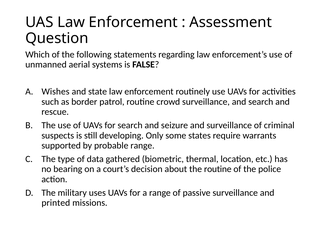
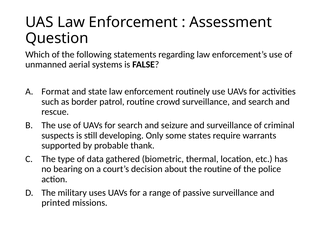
Wishes: Wishes -> Format (55, 92)
probable range: range -> thank (142, 146)
